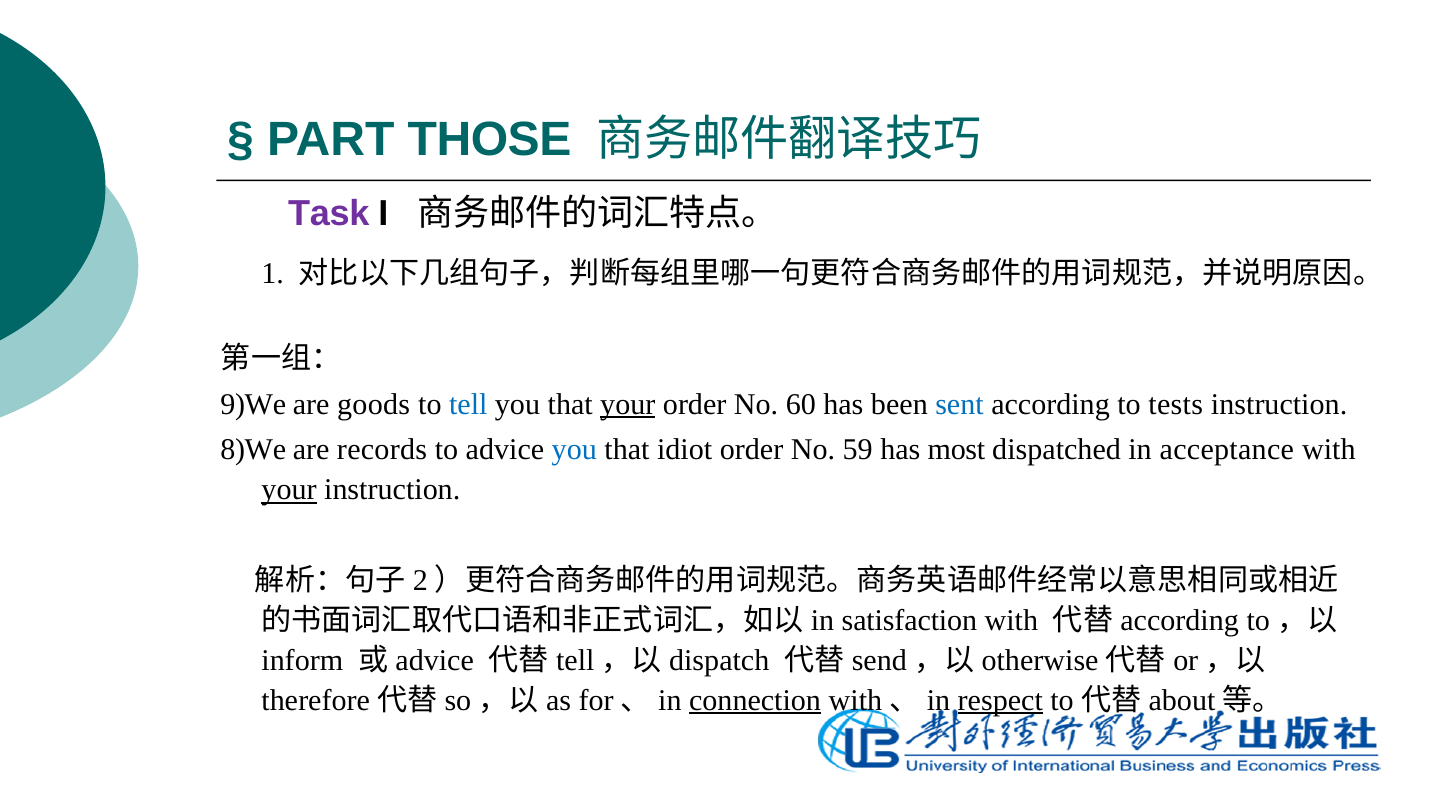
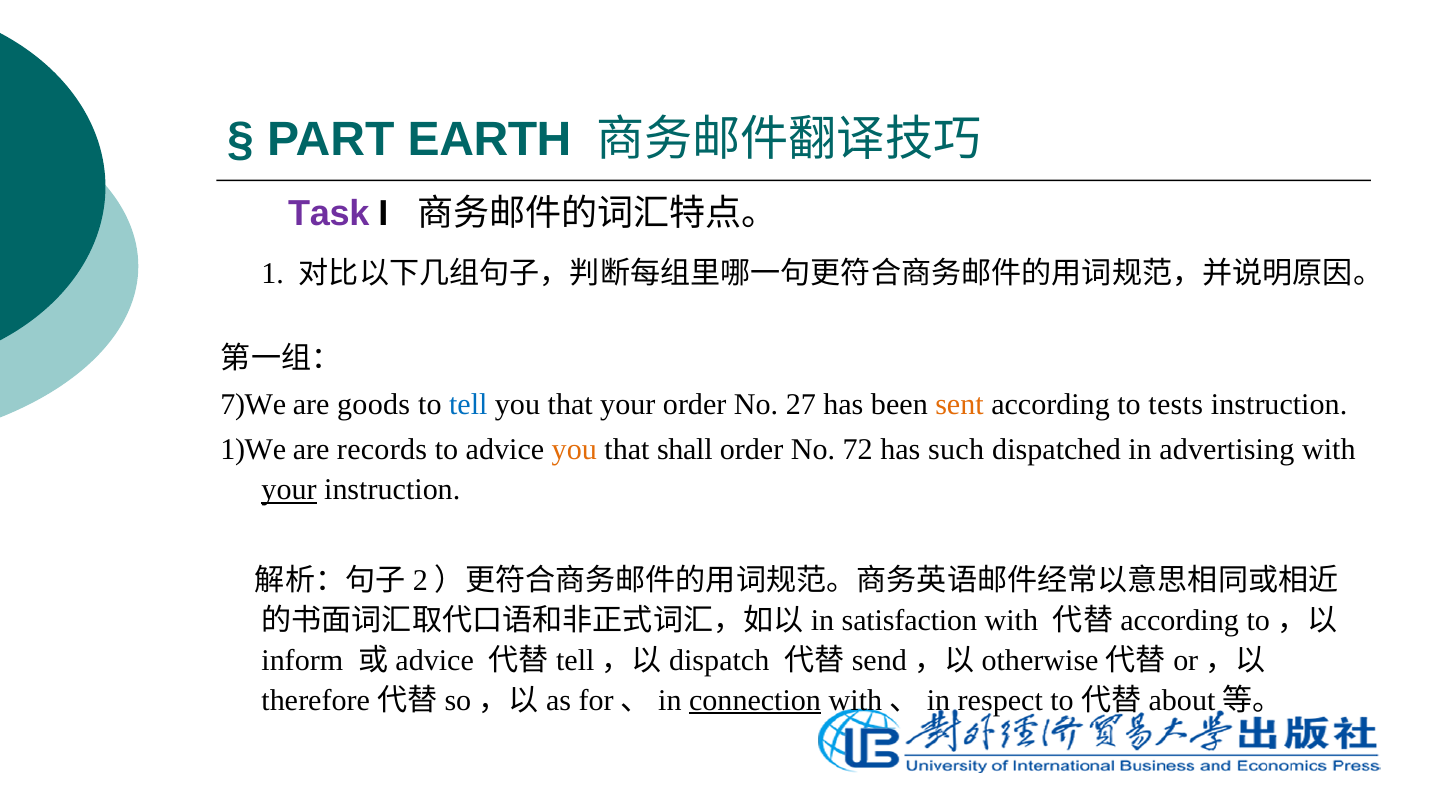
THOSE: THOSE -> EARTH (490, 140)
9)We: 9)We -> 7)We (253, 404)
your underline: present -> none (628, 404)
60: 60 -> 27 (801, 404)
sent colour: blue -> orange (959, 404)
8)We: 8)We -> 1)We (253, 450)
you colour: blue -> orange (574, 450)
idiot: idiot -> shall (685, 450)
59: 59 -> 72 (858, 450)
most: most -> such (956, 450)
acceptance: acceptance -> advertising (1227, 450)
respect underline: present -> none (1000, 700)
